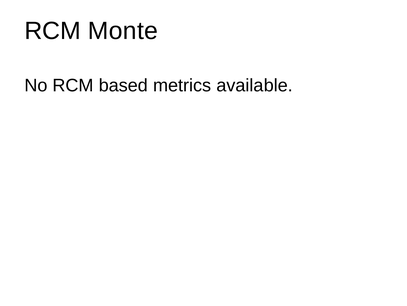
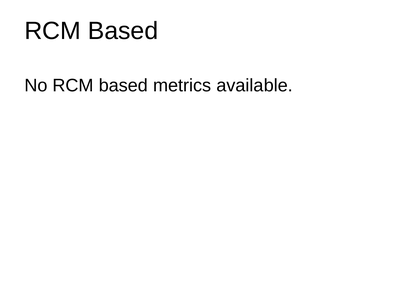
Monte: Monte -> Based (123, 31)
